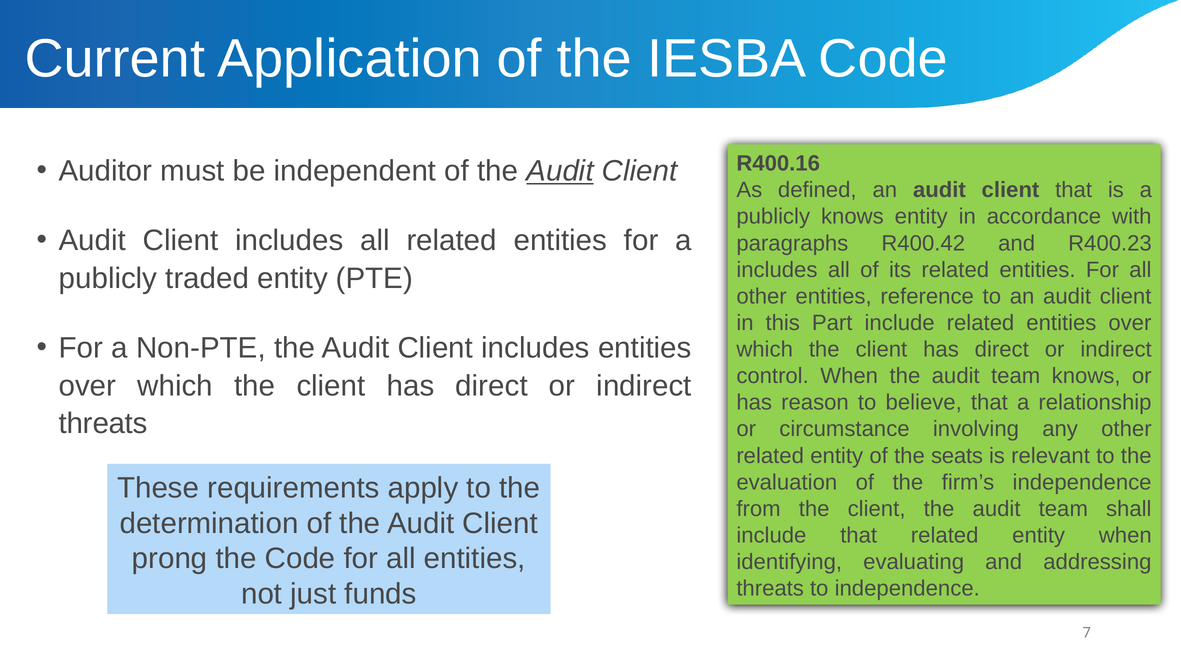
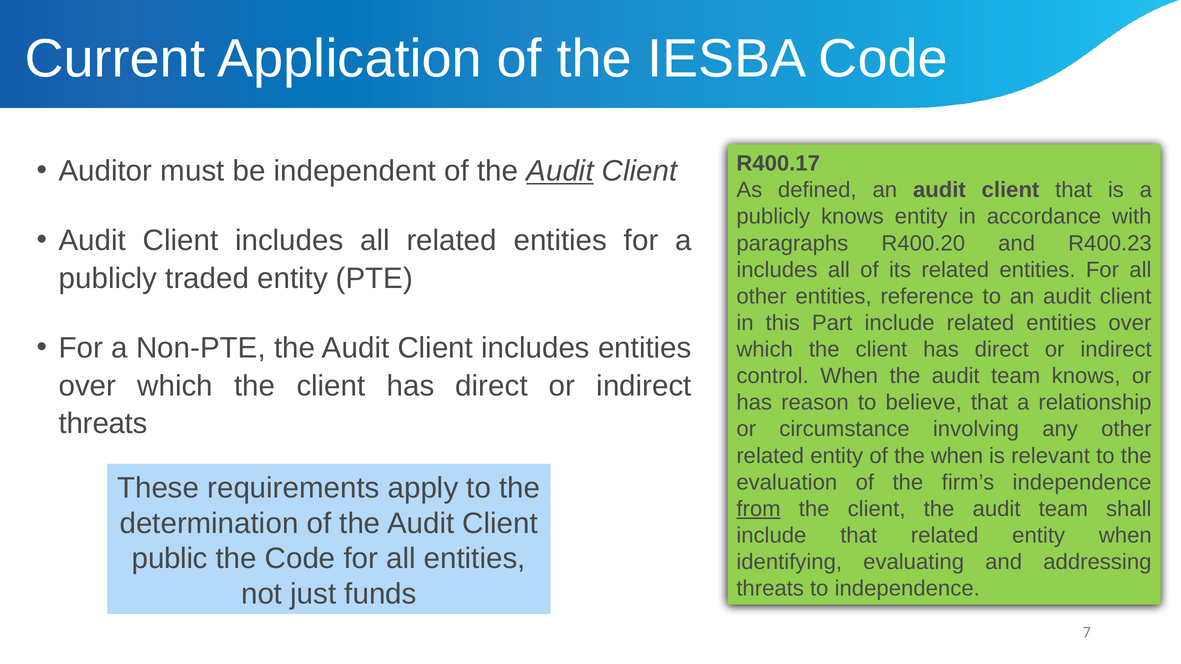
R400.16: R400.16 -> R400.17 (778, 164)
R400.42: R400.42 -> R400.20 (923, 243)
the seats: seats -> when (957, 456)
from underline: none -> present (759, 509)
prong: prong -> public (170, 559)
